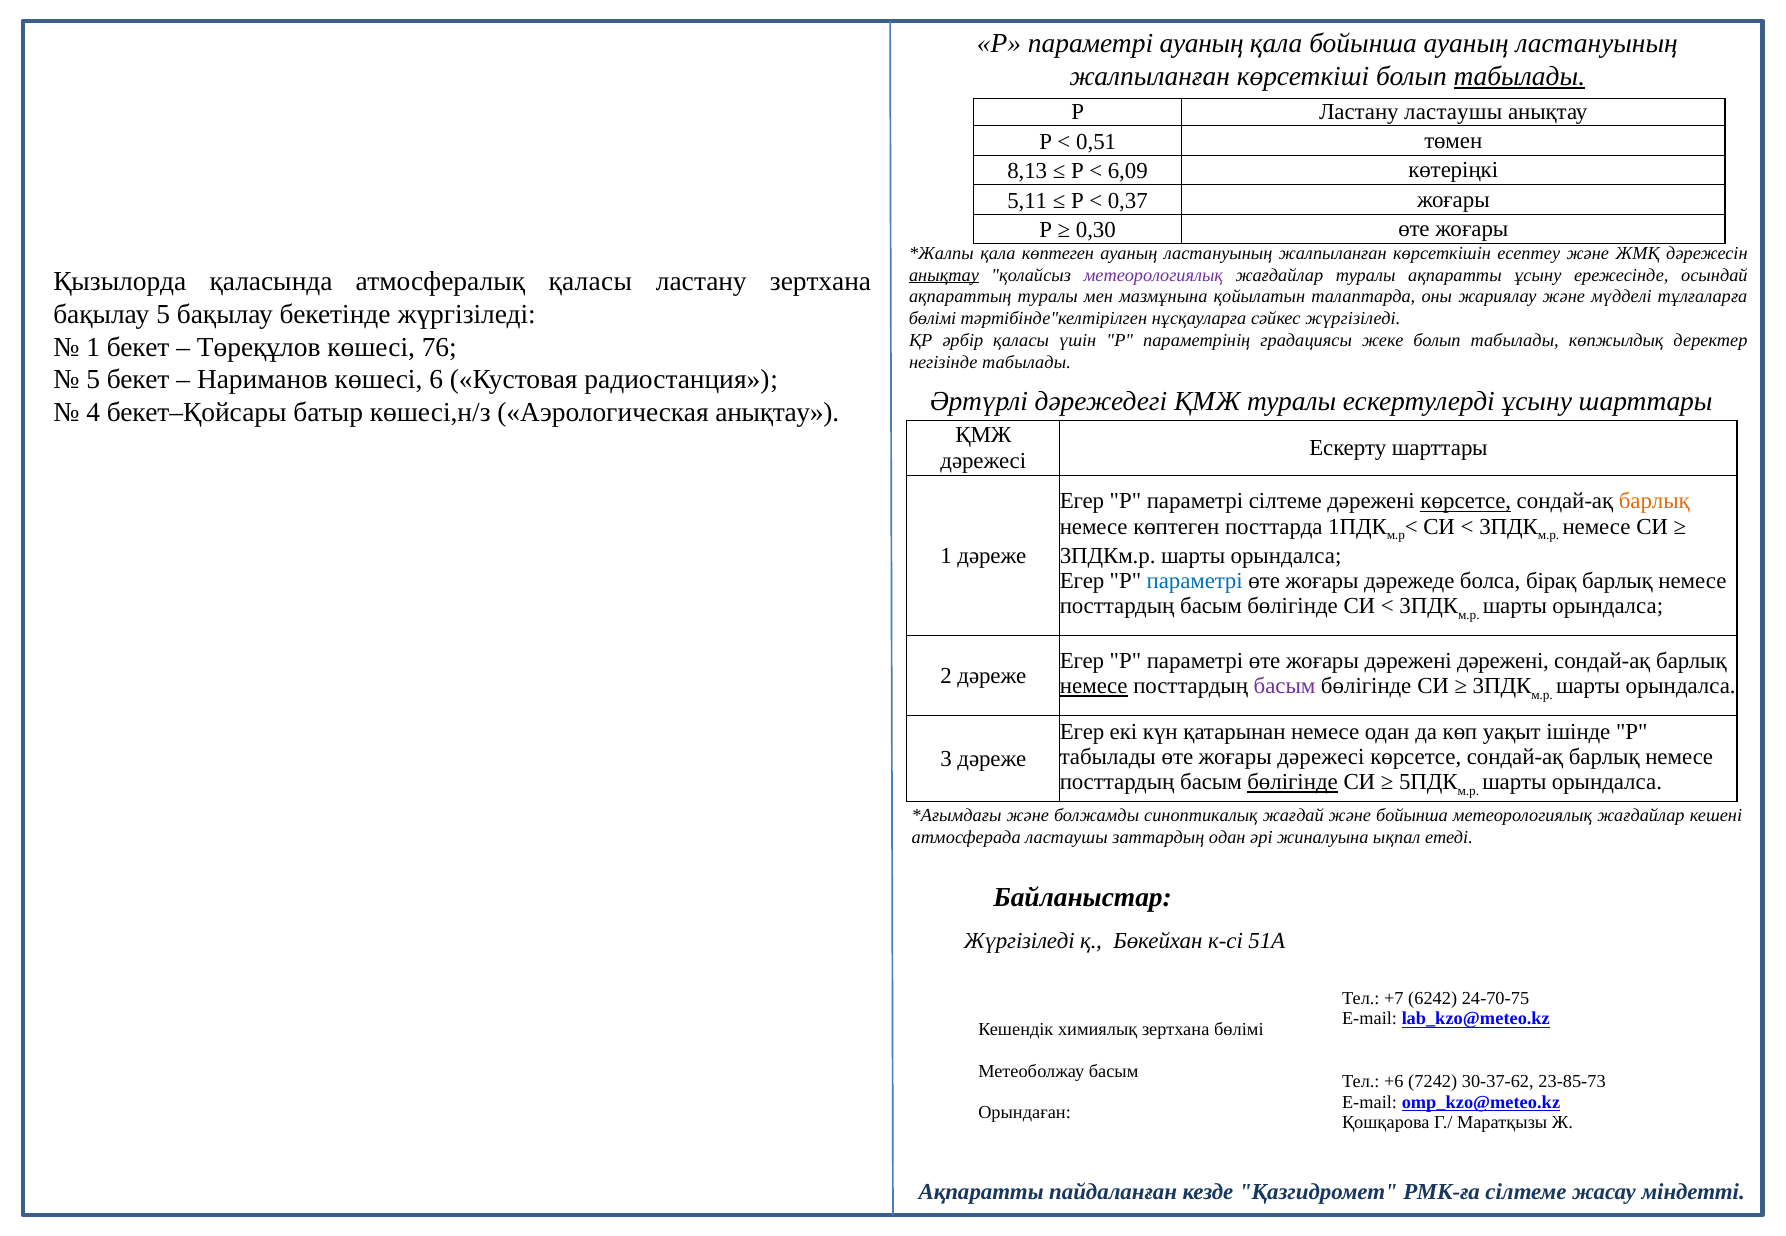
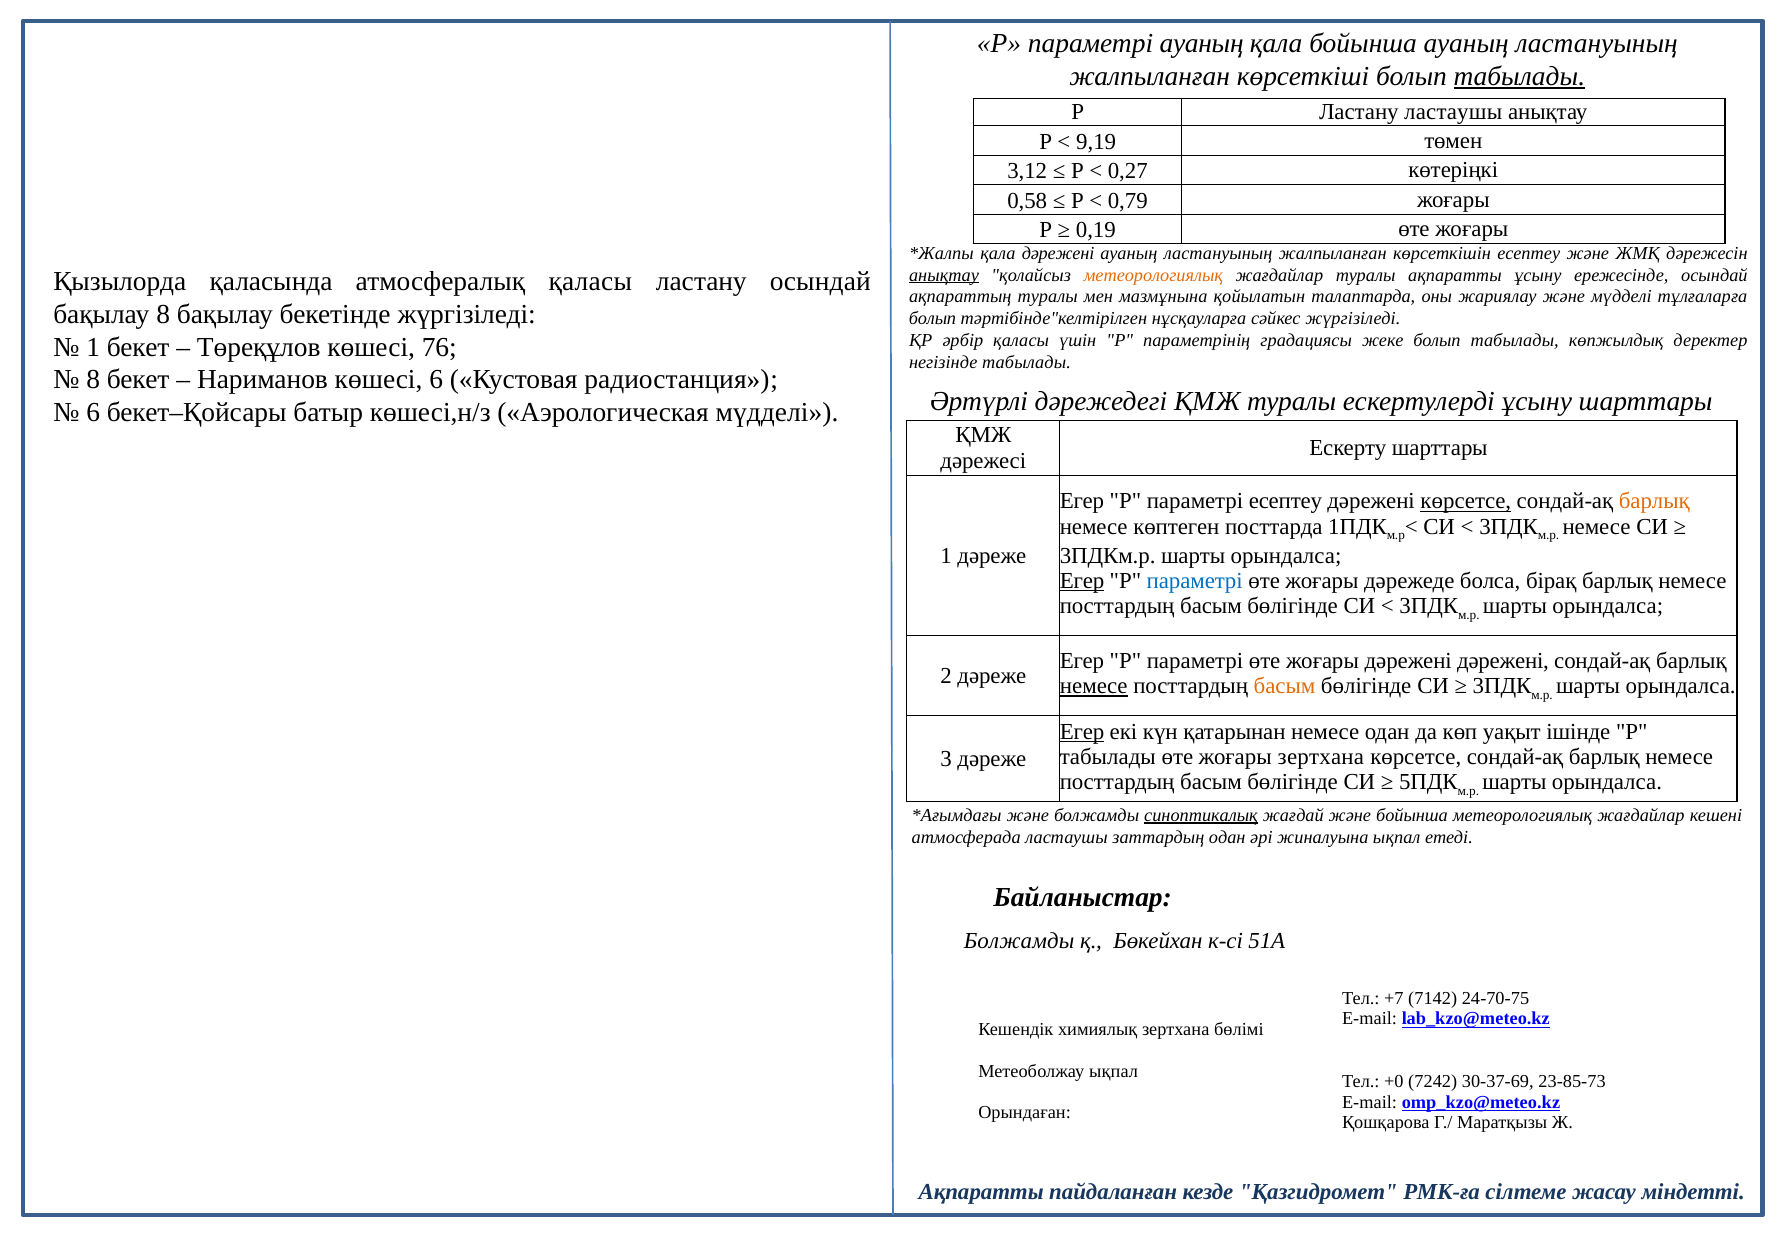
0,51: 0,51 -> 9,19 (1096, 142)
8,13: 8,13 -> 3,12 (1027, 171)
6,09: 6,09 -> 0,27 (1128, 171)
5,11: 5,11 -> 0,58 (1027, 201)
0,37: 0,37 -> 0,79 (1128, 201)
0,30: 0,30 -> 0,19 (1096, 230)
қала көптеген: көптеген -> дәрежені (1058, 253)
метеорологиялық colour: purple -> orange (1153, 275)
ластану зертхана: зертхана -> осындай (820, 281)
бақылау 5: 5 -> 8 (163, 314)
бөлімі: бөлімі -> болып (933, 319)
5: 5 -> 8 (93, 380)
4: 4 -> 6 (93, 413)
Аэрологическая анықтау: анықтау -> мүдделі (777, 413)
параметрі сілтеме: сілтеме -> есептеу (1285, 502)
Егер underline: none -> present (1082, 581)
басым colour: purple -> orange (1285, 687)
Егер underline: none -> present (1082, 732)
жоғары дәрежесі: дәрежесі -> зертхана (1321, 757)
бөлігінде underline: present -> none (1293, 782)
синоптикалық underline: none -> present (1201, 815)
Жүргізіледі: Жүргізіледі -> Болжамды (1019, 942)
6242: 6242 -> 7142 (1433, 999)
Метеоболжау басым: басым -> ықпал (1114, 1072)
+6: +6 -> +0 (1394, 1082)
30-37-62: 30-37-62 -> 30-37-69 (1498, 1082)
